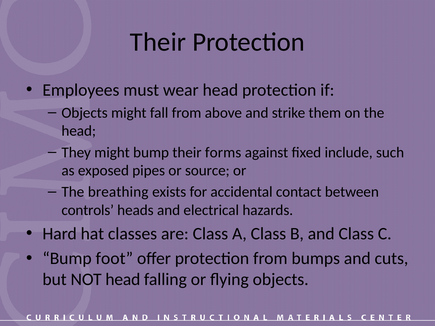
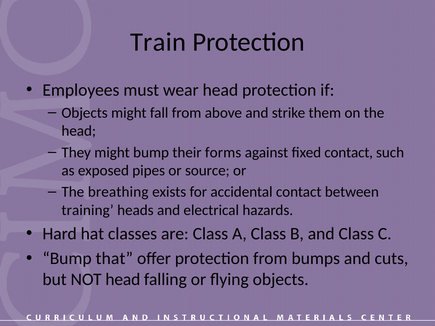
Their: Their -> Train (158, 42)
fixed include: include -> contact (349, 152)
controls: controls -> training (88, 210)
foot: foot -> that (114, 259)
